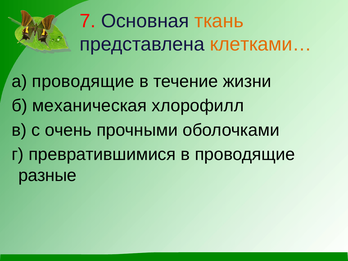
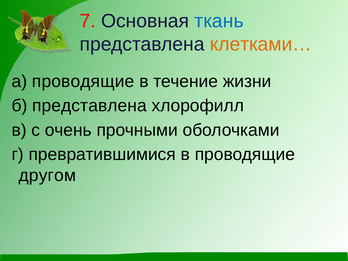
ткань colour: orange -> blue (219, 21)
б механическая: механическая -> представлена (89, 106)
разные: разные -> другом (47, 175)
